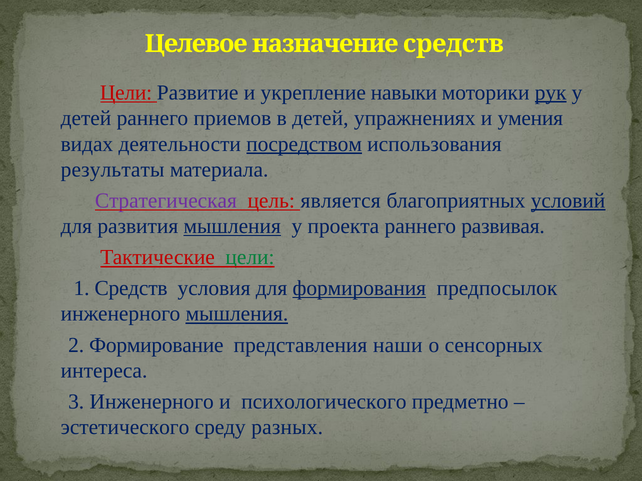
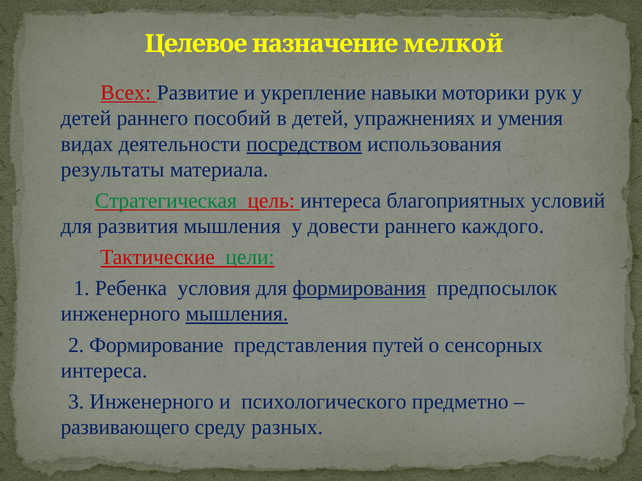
назначение средств: средств -> мелкой (453, 44)
Цели: Цели -> Всех (126, 93)
рук underline: present -> none (551, 93)
приемов: приемов -> пособий (232, 118)
Стратегическая colour: purple -> green (166, 201)
цель является: является -> интереса (341, 201)
условий underline: present -> none (568, 201)
мышления underline: present -> none (232, 227)
проекта: проекта -> довести (343, 227)
развивая: развивая -> каждого (503, 227)
1 Средств: Средств -> Ребенка (131, 289)
наши: наши -> путей (398, 345)
эстетического: эстетического -> развивающего (125, 428)
